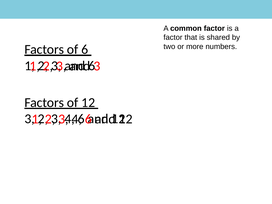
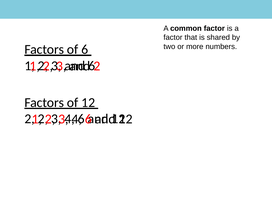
3: 3 -> 2 (97, 66)
3: 3 -> 2 (30, 119)
